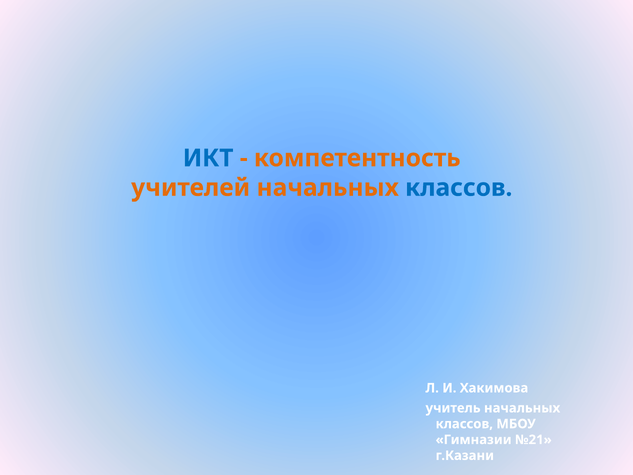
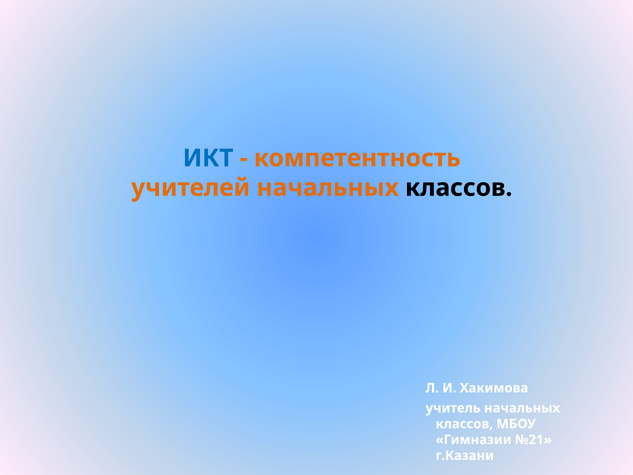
классов colour: blue -> black (459, 188)
